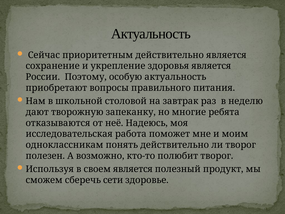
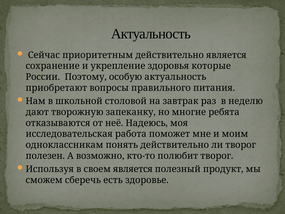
здоровья является: является -> которые (211, 66)
сети: сети -> есть (113, 180)
